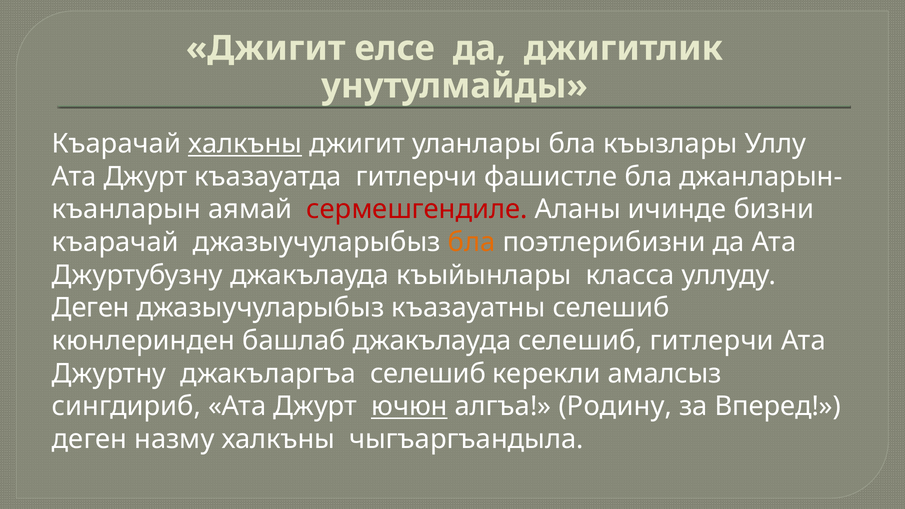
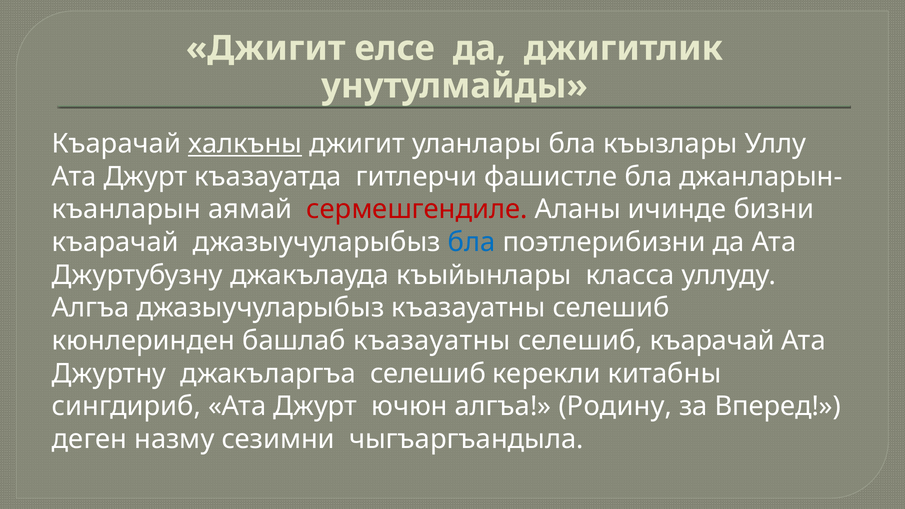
бла colour: orange -> blue (472, 242)
Деген: Деген -> Алгъа (91, 308)
башлаб джакълауда: джакълауда -> къазауатны (432, 341)
селешиб гитлерчи: гитлерчи -> къарачай (712, 341)
амалсыз: амалсыз -> китабны (665, 374)
ючюн underline: present -> none (409, 406)
назму халкъны: халкъны -> сезимни (278, 439)
